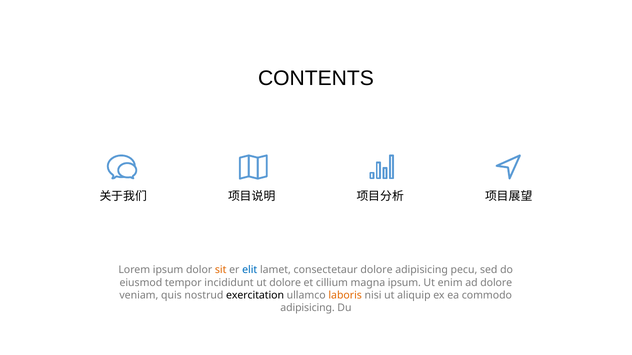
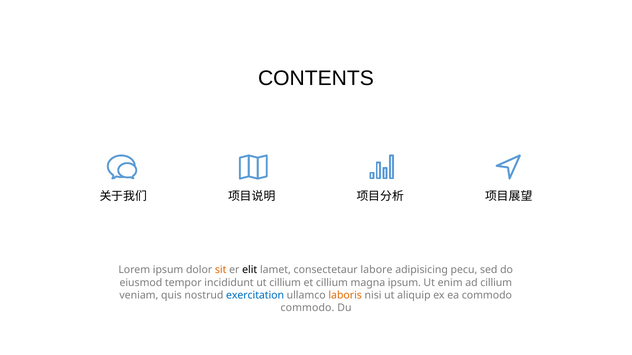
elit colour: blue -> black (250, 270)
consectetaur dolore: dolore -> labore (376, 270)
ut dolore: dolore -> cillium (285, 283)
ad dolore: dolore -> cillium (496, 283)
exercitation colour: black -> blue (255, 296)
adipisicing: adipisicing -> commodo (307, 308)
